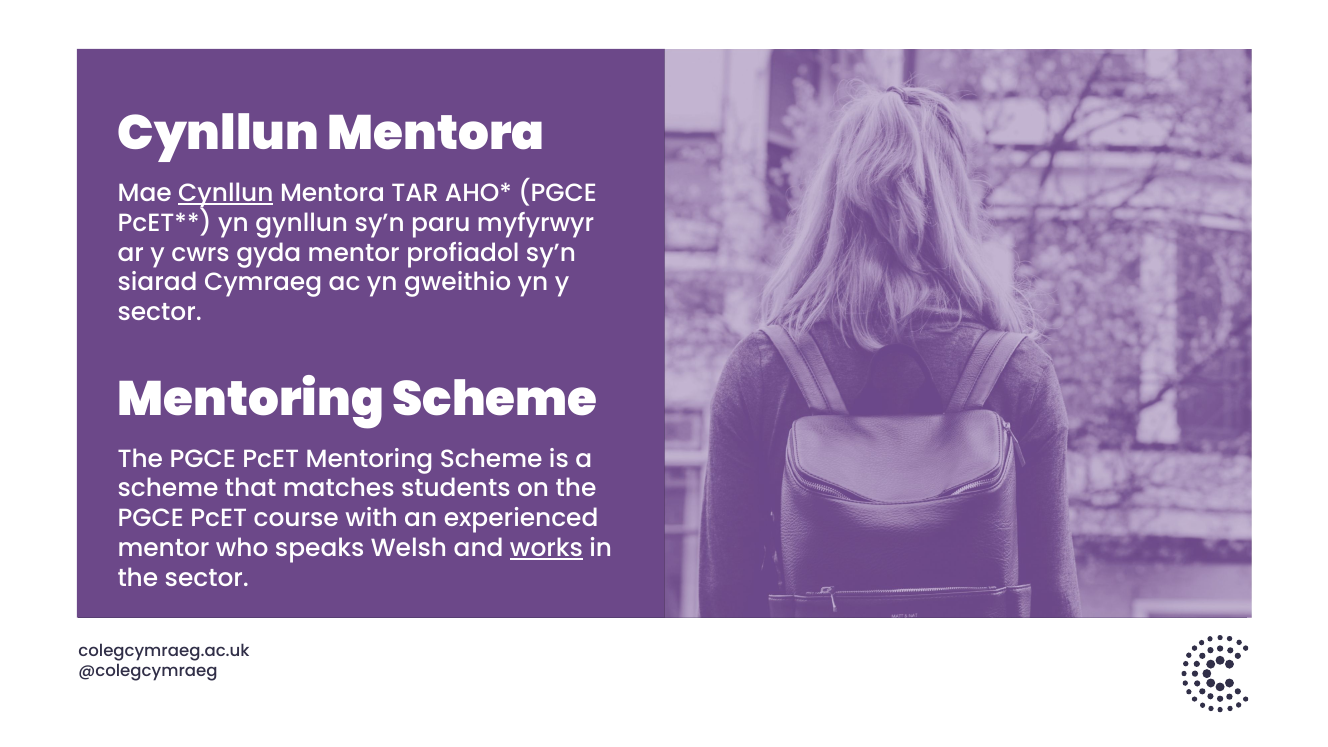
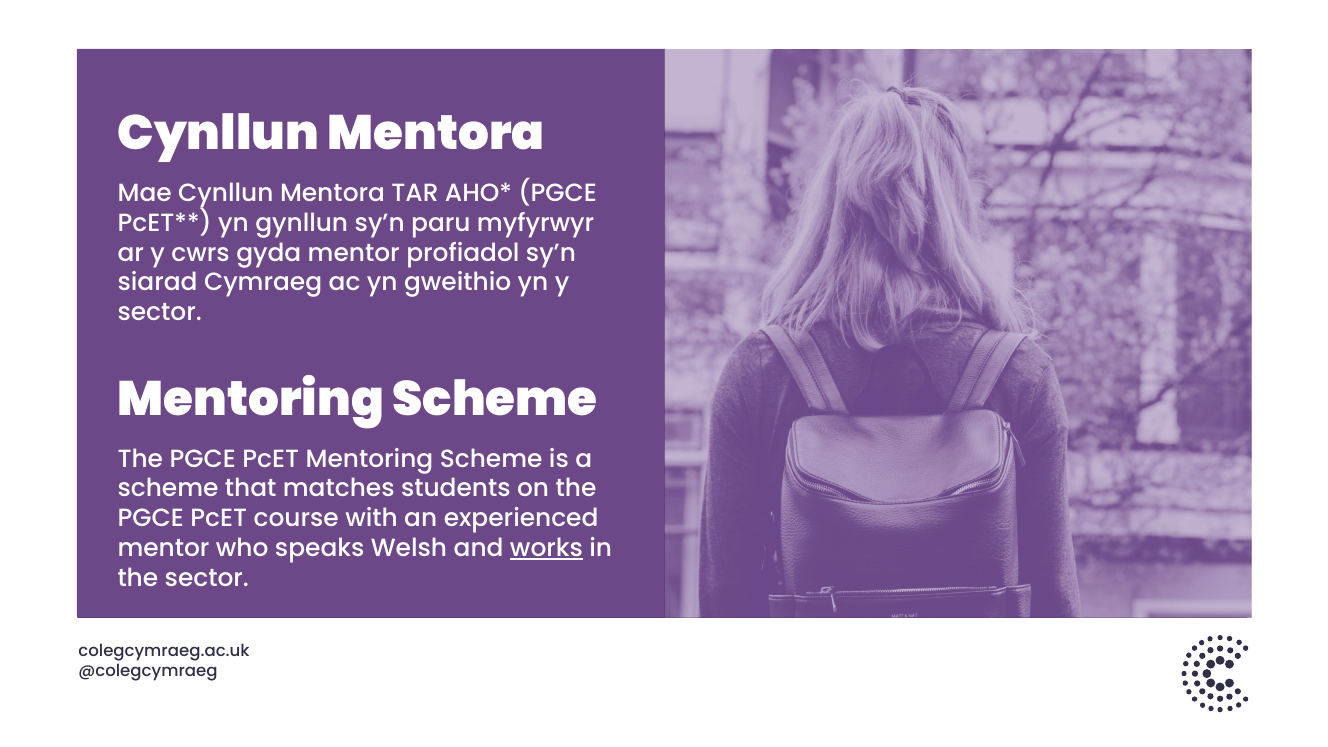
Cynllun underline: present -> none (226, 193)
